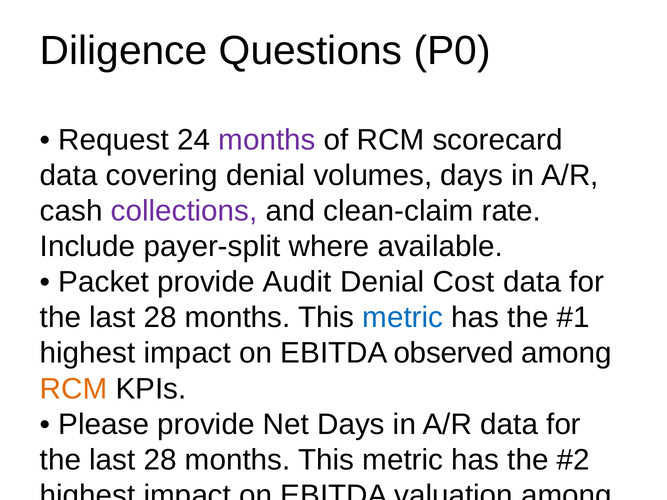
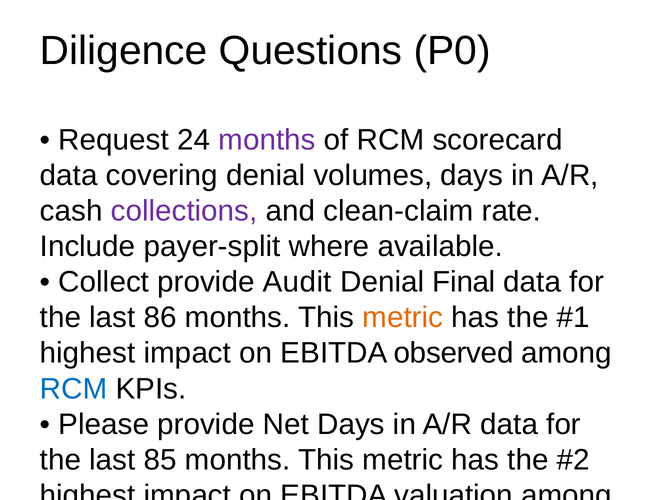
Packet: Packet -> Collect (104, 282)
Denial Cost: Cost -> Final (464, 282)
28: 28 -> 86 (160, 318)
metric colour: blue -> orange (403, 318)
RCM colour: orange -> blue (74, 389)
28: 28 -> 85 (160, 460)
